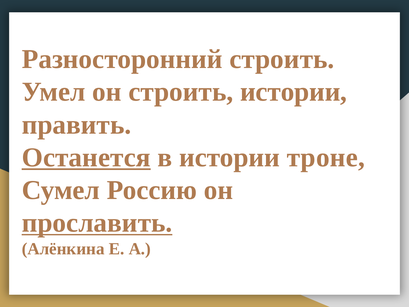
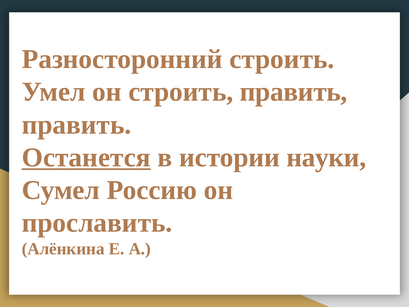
строить истории: истории -> править (294, 92)
троне: троне -> науки (326, 157)
прославить underline: present -> none (97, 223)
